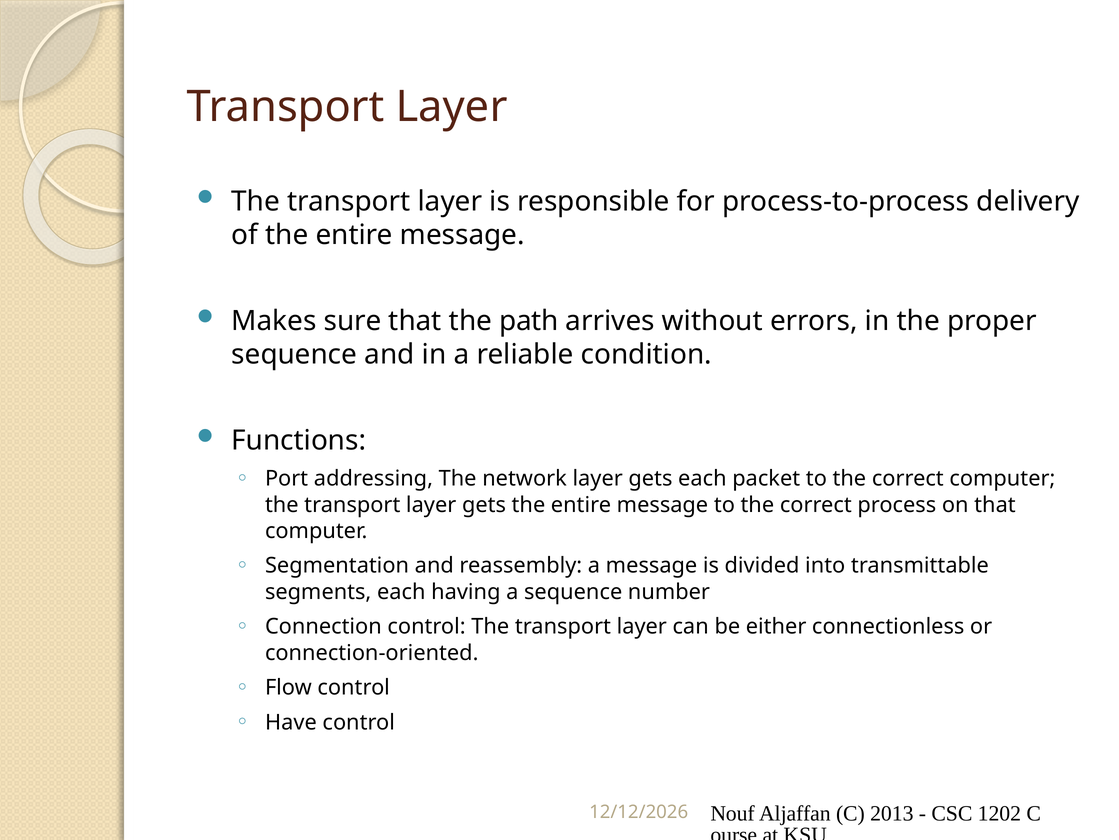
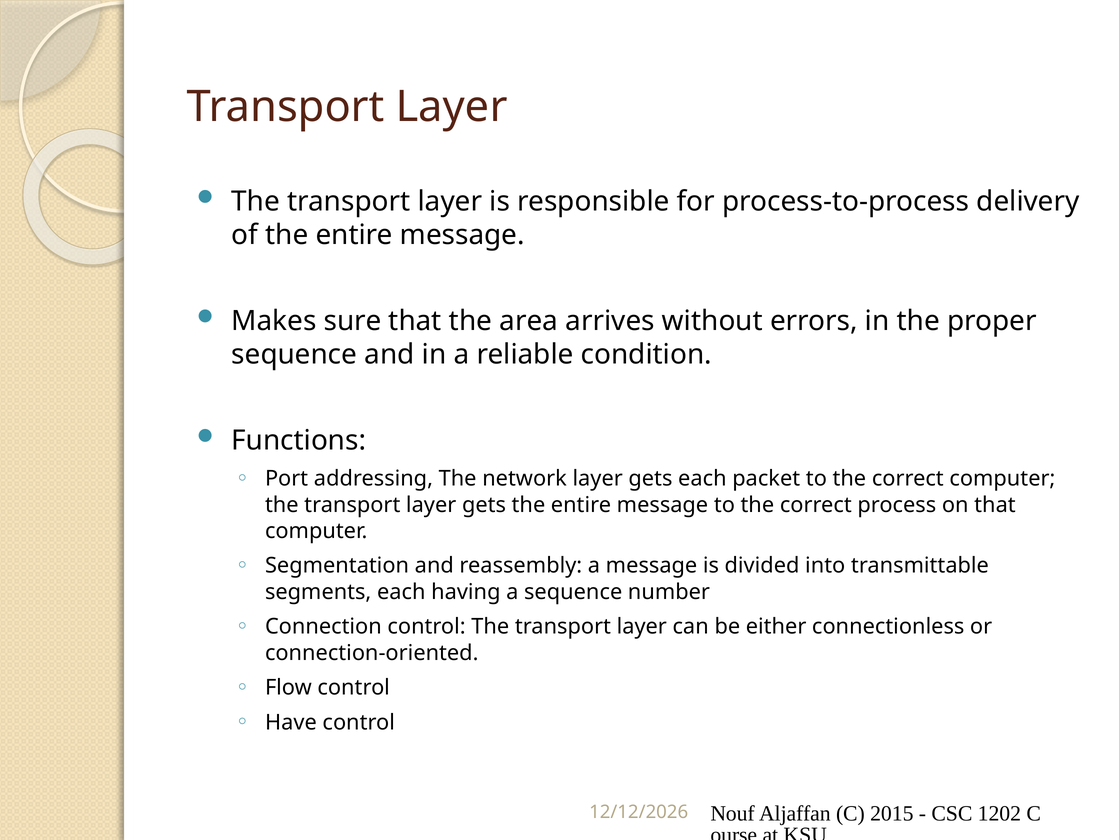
path: path -> area (529, 321)
2013: 2013 -> 2015 (892, 813)
